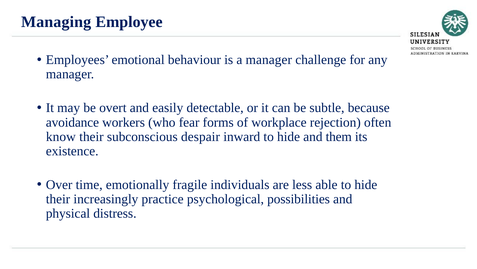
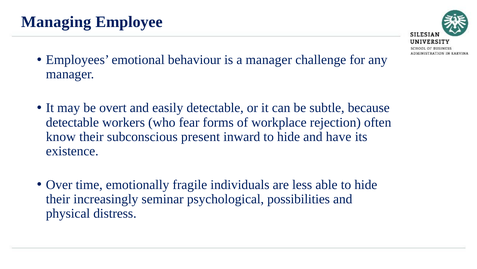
avoidance: avoidance -> detectable (72, 122)
despair: despair -> present (200, 136)
them: them -> have (339, 136)
practice: practice -> seminar (163, 198)
